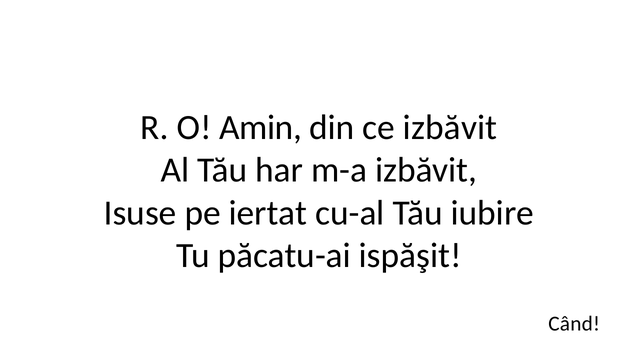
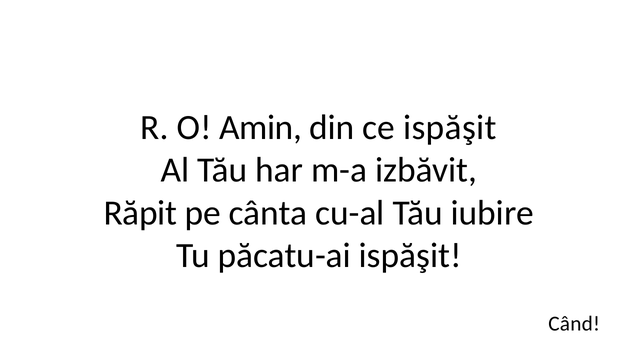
ce izbăvit: izbăvit -> ispăşit (450, 128)
Isuse: Isuse -> Răpit (140, 213)
iertat: iertat -> cânta (268, 213)
